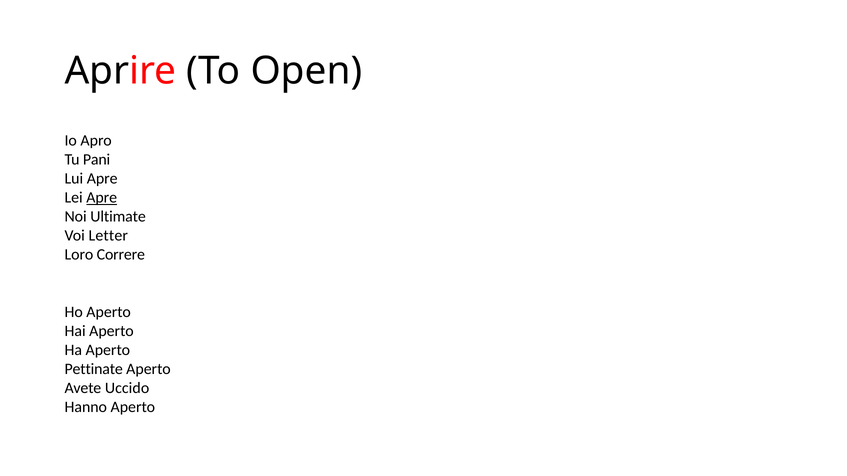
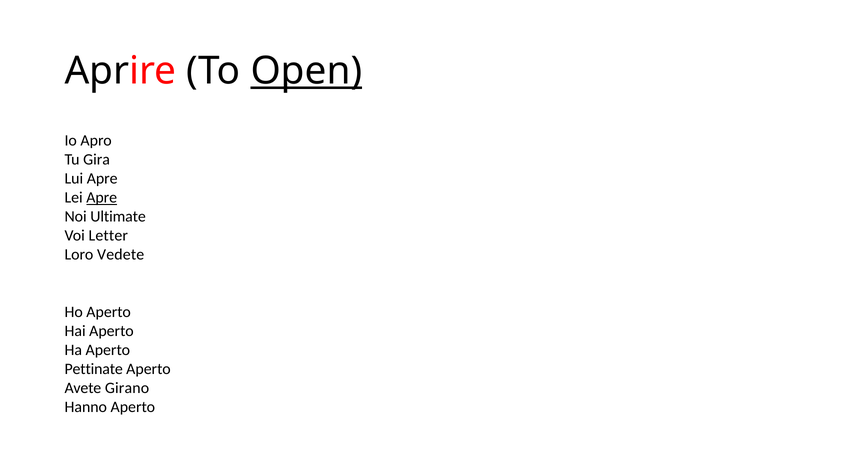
Open underline: none -> present (306, 71)
Pani: Pani -> Gira (97, 160)
Correre: Correre -> Vedete (121, 255)
Uccido: Uccido -> Girano (127, 388)
